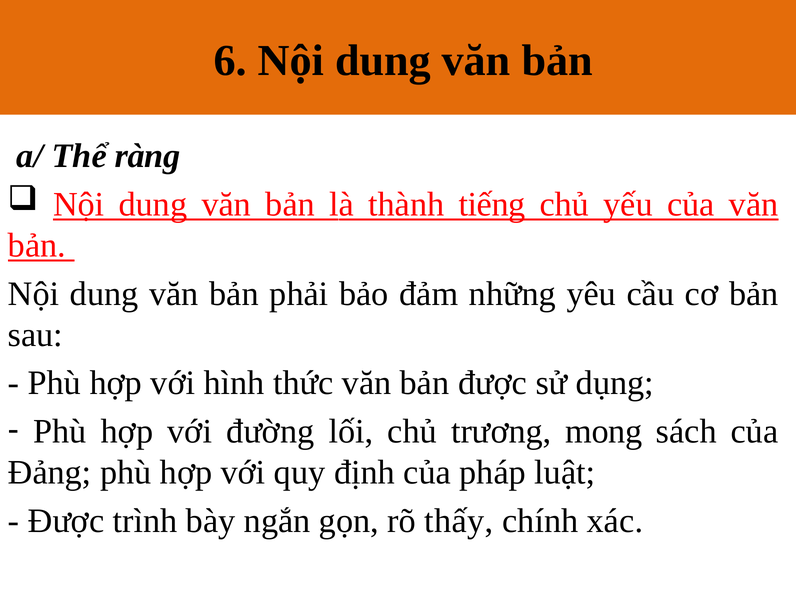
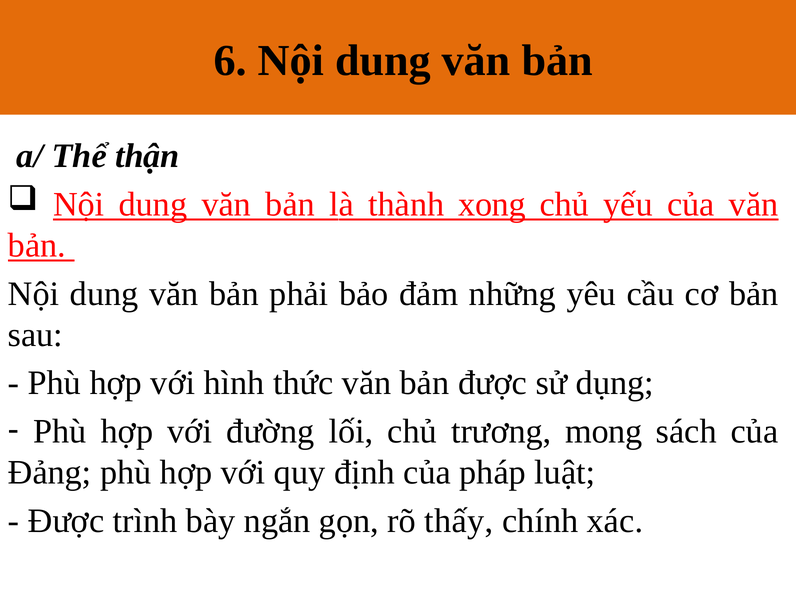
ràng: ràng -> thận (147, 156)
tiếng: tiếng -> xong (492, 204)
